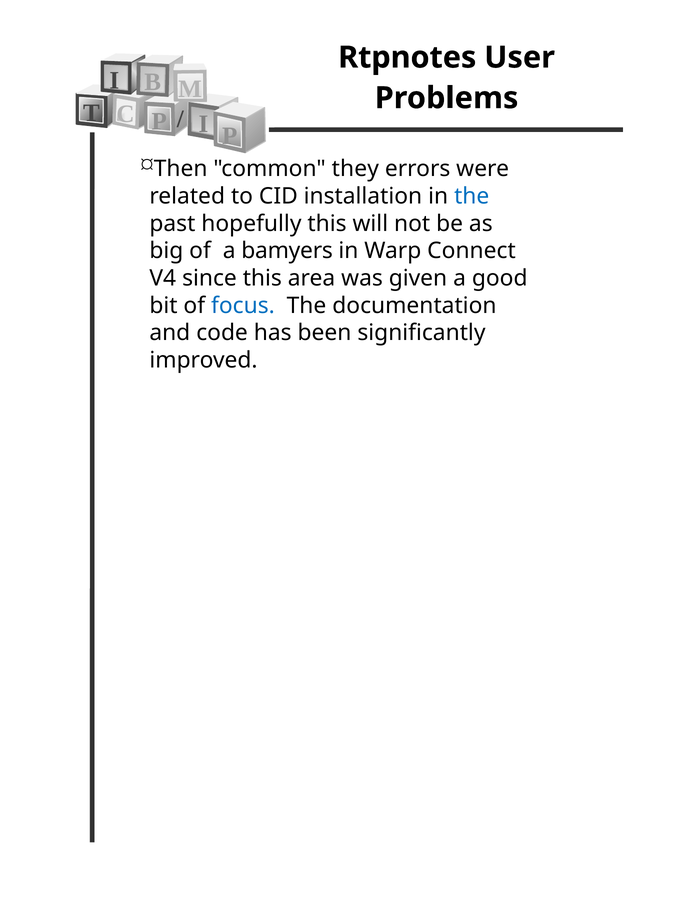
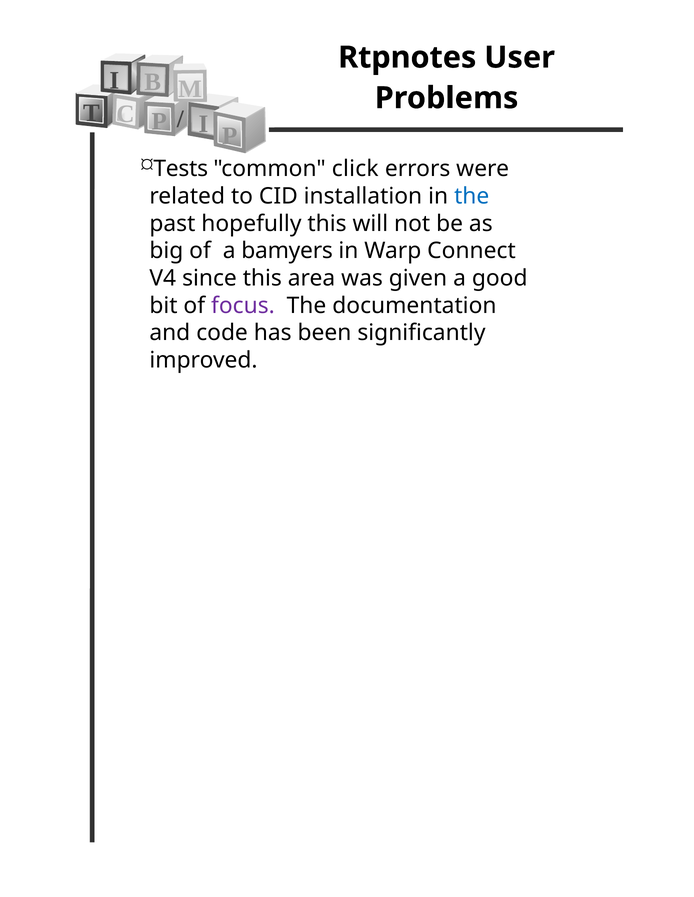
Then: Then -> Tests (181, 169)
they: they -> click (355, 169)
focus colour: blue -> purple (243, 306)
